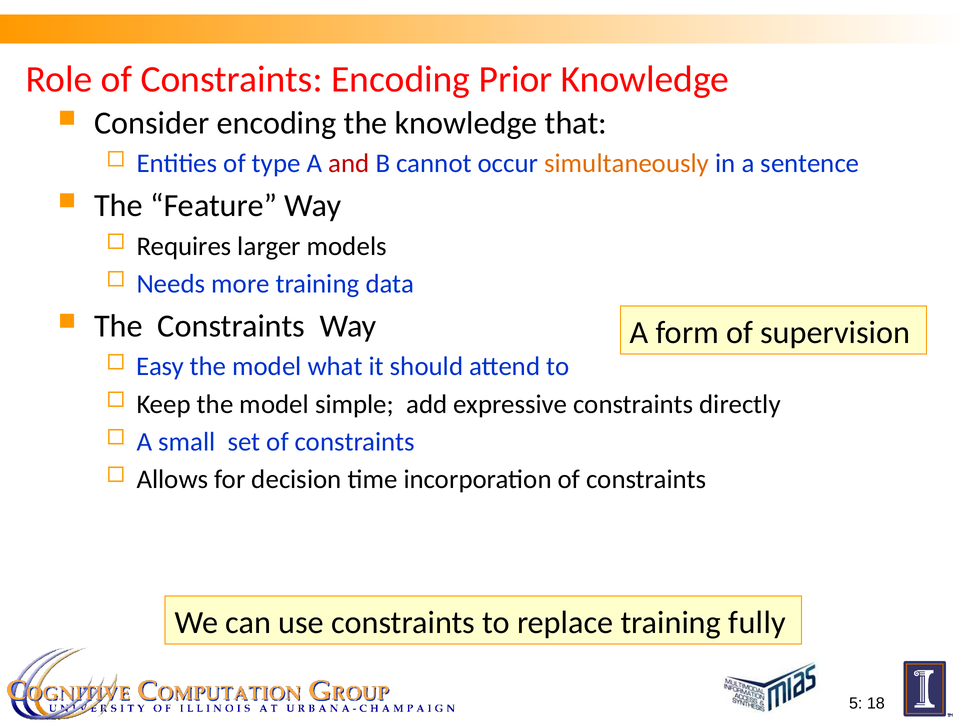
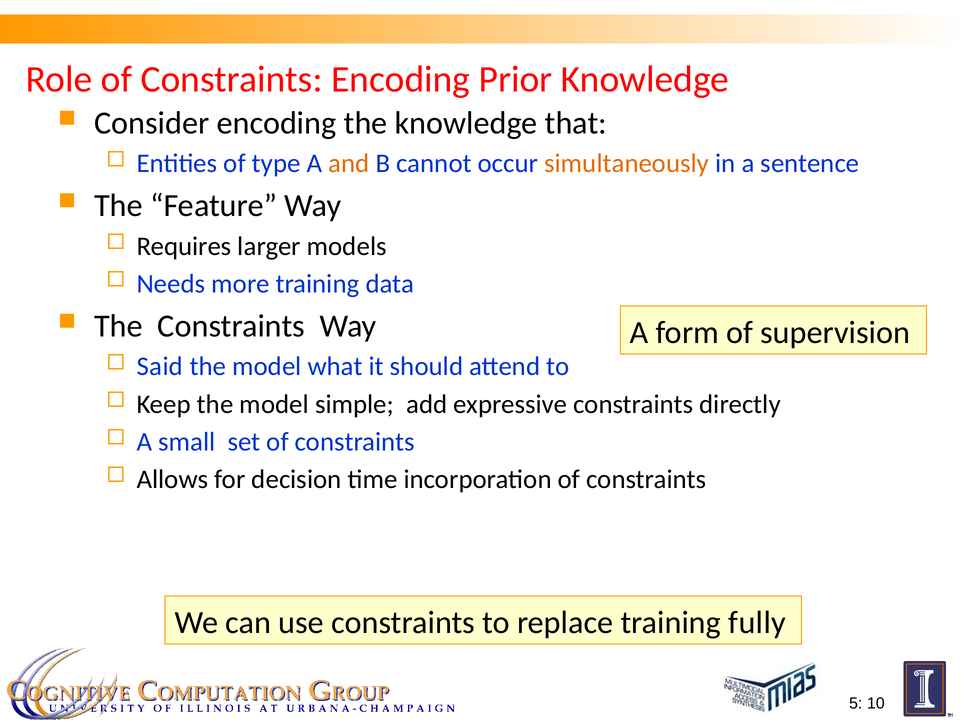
and colour: red -> orange (349, 164)
Easy: Easy -> Said (160, 367)
18: 18 -> 10 (876, 704)
